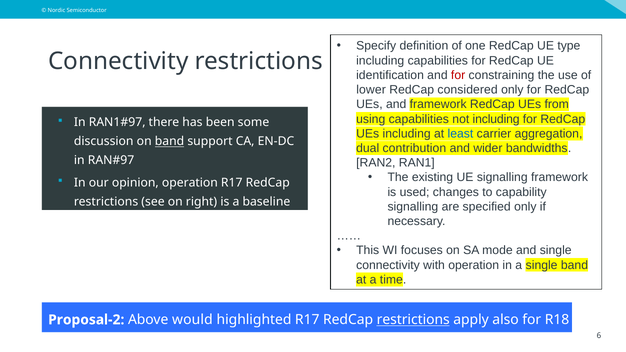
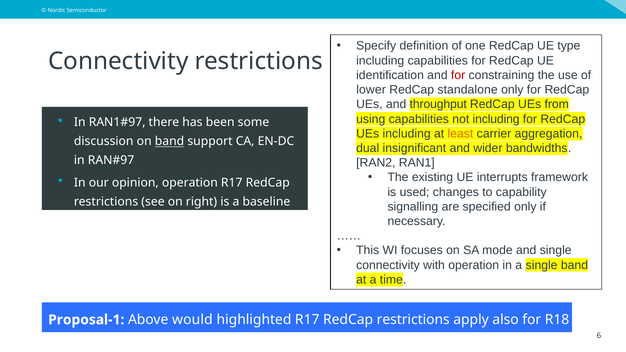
considered: considered -> standalone (468, 90)
and framework: framework -> throughput (438, 104)
least colour: blue -> orange (460, 134)
contribution: contribution -> insignificant (414, 148)
UE signalling: signalling -> interrupts (502, 177)
Proposal-2: Proposal-2 -> Proposal-1 (86, 320)
restrictions underline: present -> none (413, 320)
